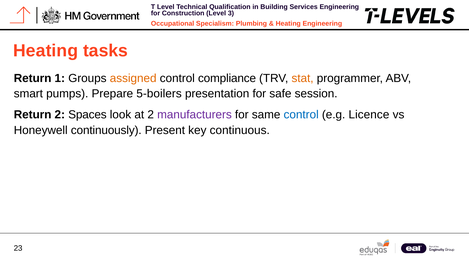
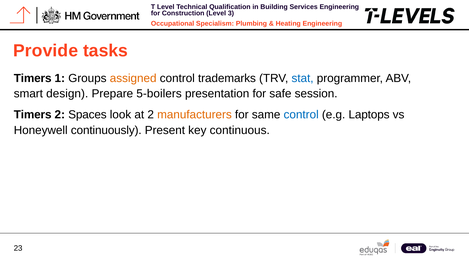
Heating: Heating -> Provide (46, 51)
Return: Return -> Timers (33, 78)
compliance: compliance -> trademarks (227, 78)
stat colour: orange -> blue (303, 78)
pumps: pumps -> design (67, 94)
Return: Return -> Timers (33, 115)
manufacturers colour: purple -> orange (194, 115)
Licence: Licence -> Laptops (369, 115)
